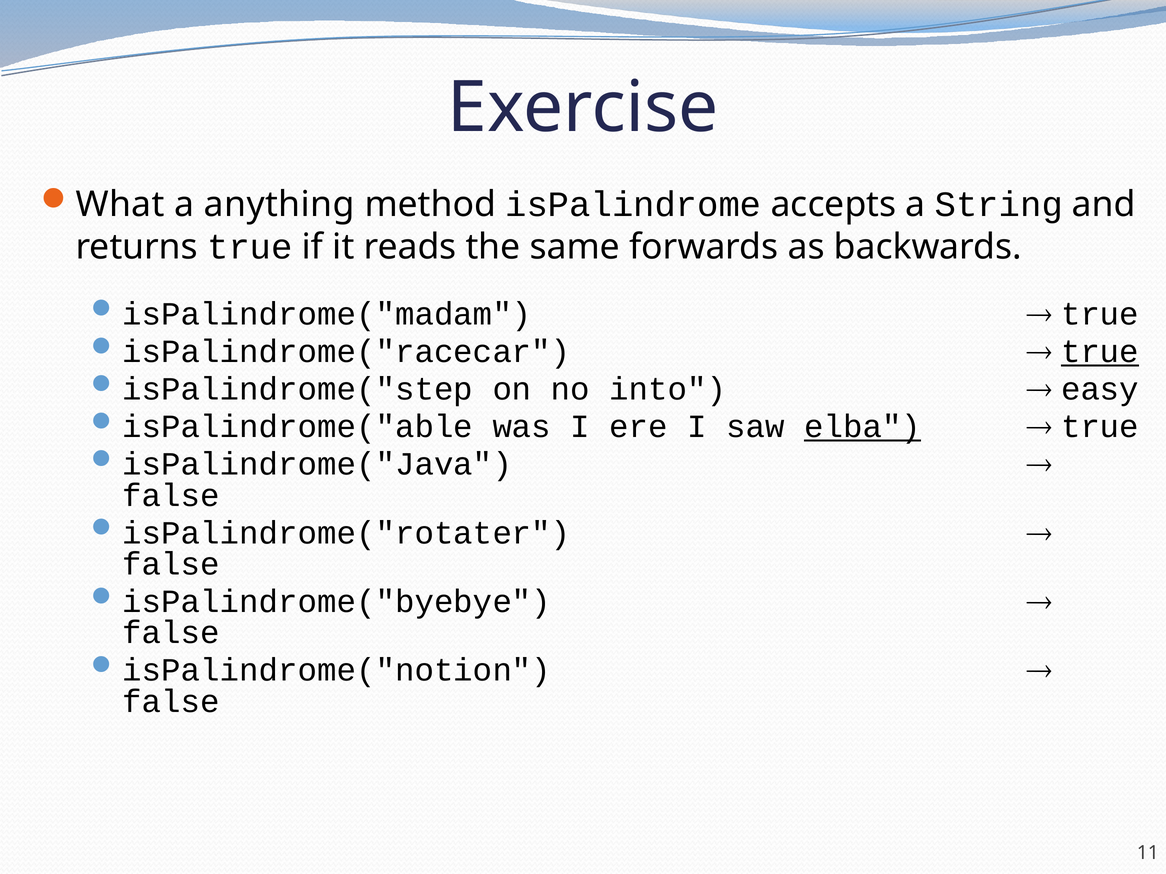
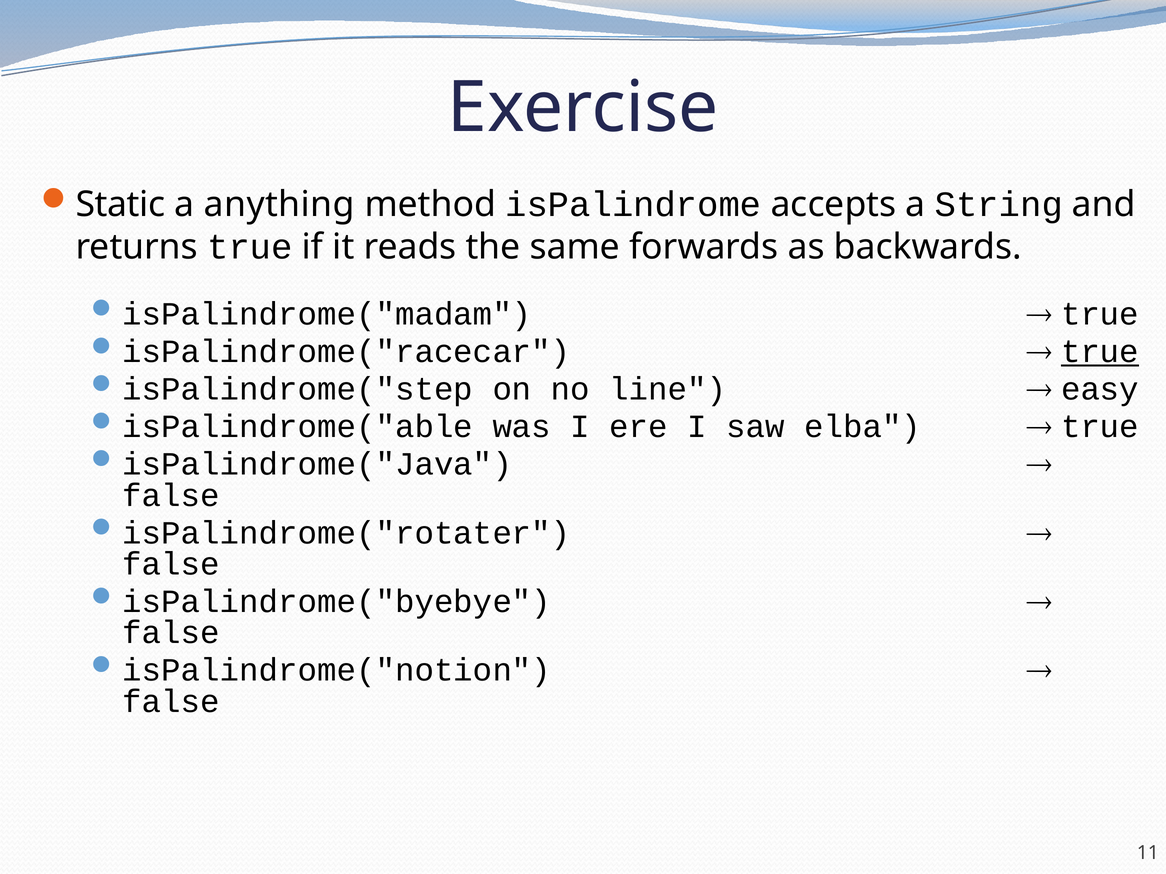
What: What -> Static (120, 205)
into: into -> line (668, 389)
elba underline: present -> none (863, 427)
